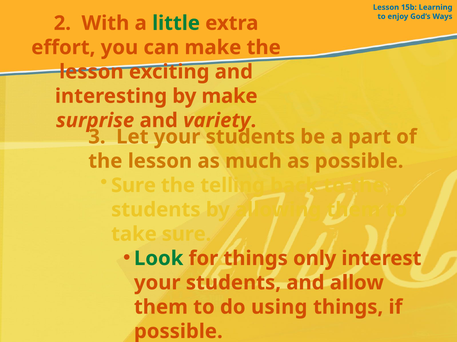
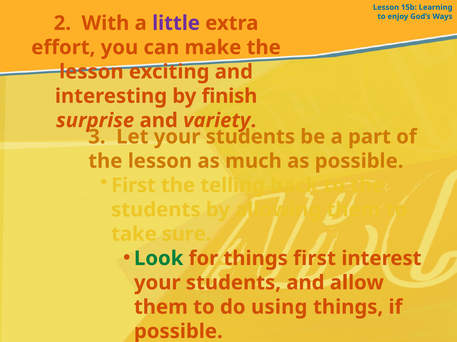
little colour: green -> purple (176, 23)
by make: make -> finish (230, 96)
Sure: Sure -> First (133, 186)
things only: only -> first (315, 259)
